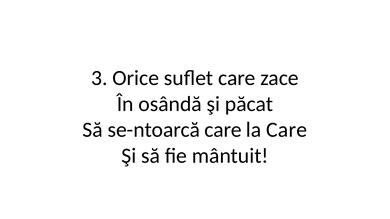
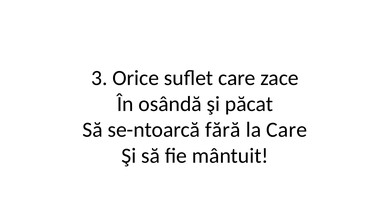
se-ntoarcă care: care -> fără (223, 130)
